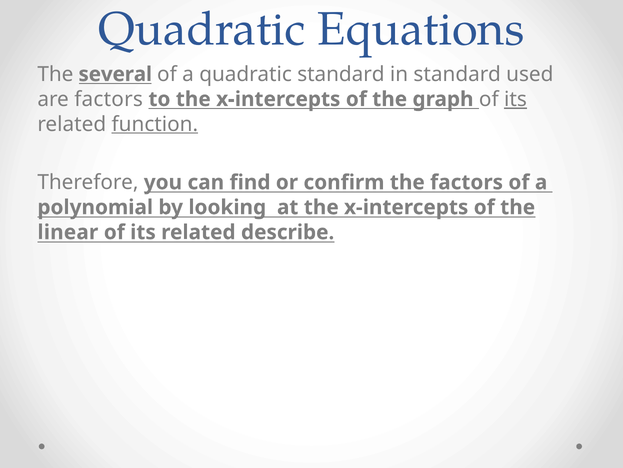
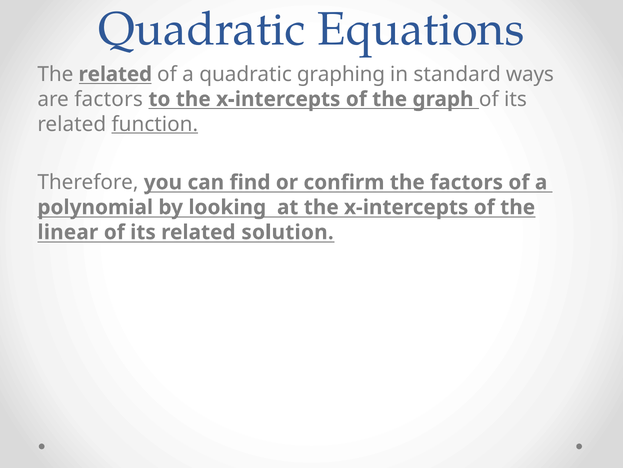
The several: several -> related (115, 74)
quadratic standard: standard -> graphing (341, 74)
used: used -> ways (530, 74)
its underline: present -> none (515, 99)
describe: describe -> solution (288, 232)
